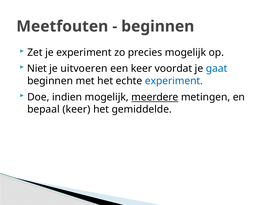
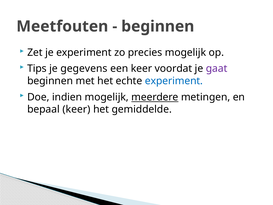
Niet: Niet -> Tips (37, 69)
uitvoeren: uitvoeren -> gegevens (84, 69)
gaat colour: blue -> purple (217, 69)
